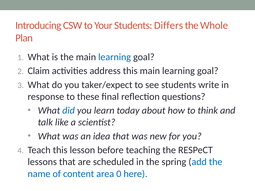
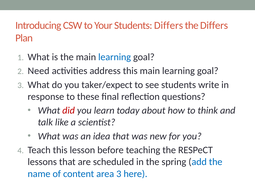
the Whole: Whole -> Differs (214, 25)
Claim: Claim -> Need (39, 71)
did colour: blue -> red (69, 111)
area 0: 0 -> 3 (119, 174)
